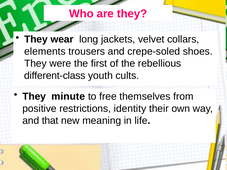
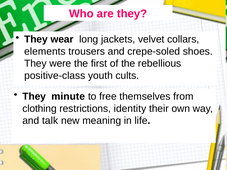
different-class: different-class -> positive-class (55, 76)
positive: positive -> clothing (40, 109)
that: that -> talk (50, 121)
